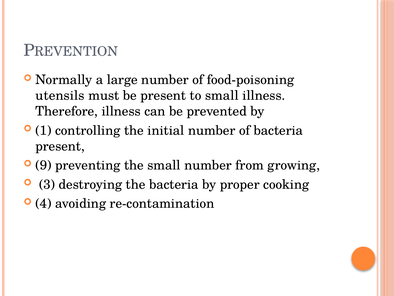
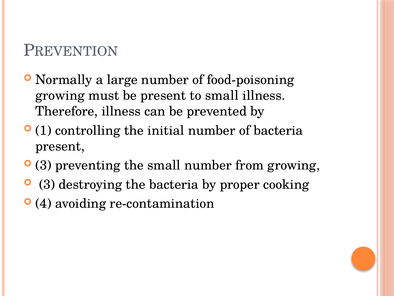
utensils: utensils -> growing (60, 95)
9: 9 -> 3 (43, 165)
